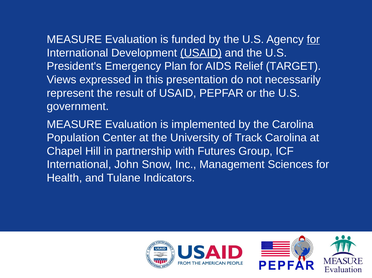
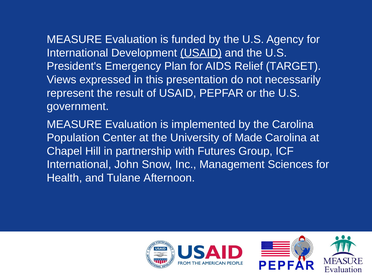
for underline: present -> none (313, 40)
Track: Track -> Made (248, 138)
Indicators: Indicators -> Afternoon (169, 178)
